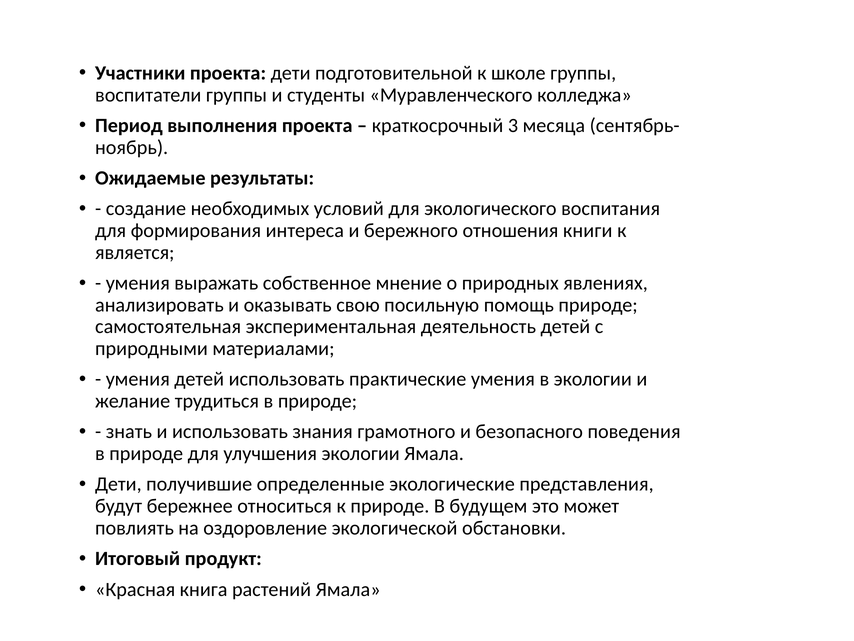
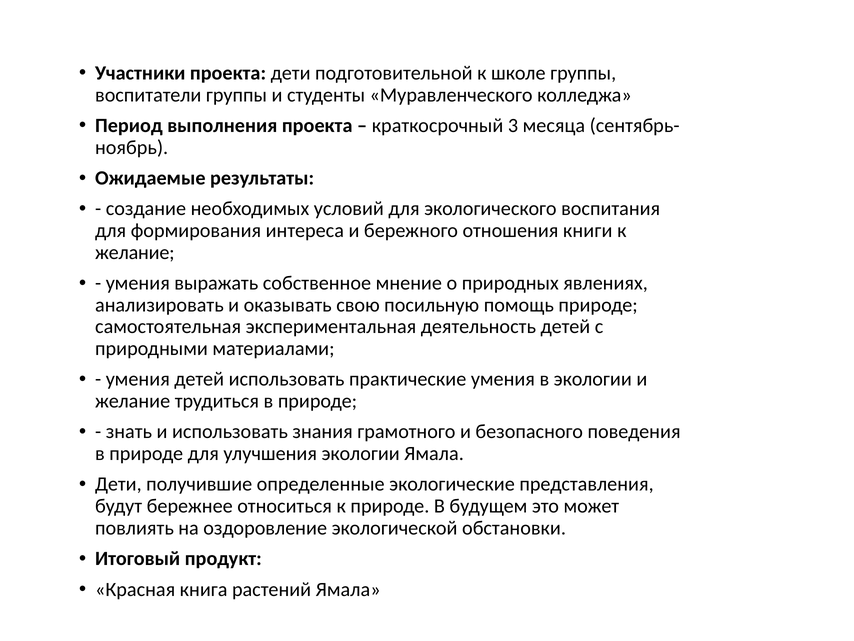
является: является -> желание (135, 252)
